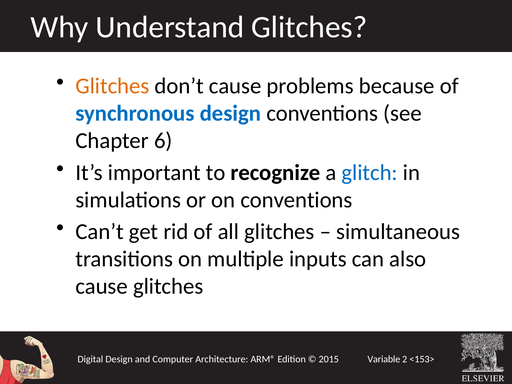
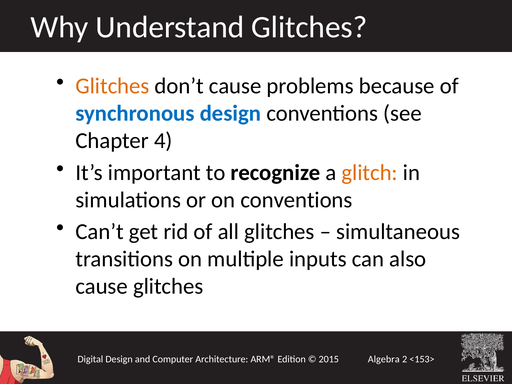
6: 6 -> 4 (163, 141)
glitch colour: blue -> orange (370, 173)
Variable: Variable -> Algebra (384, 359)
